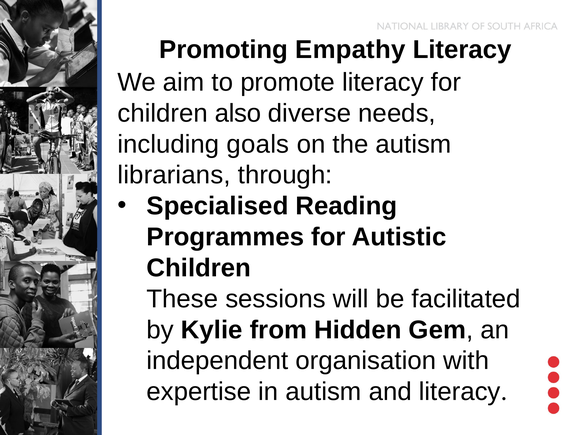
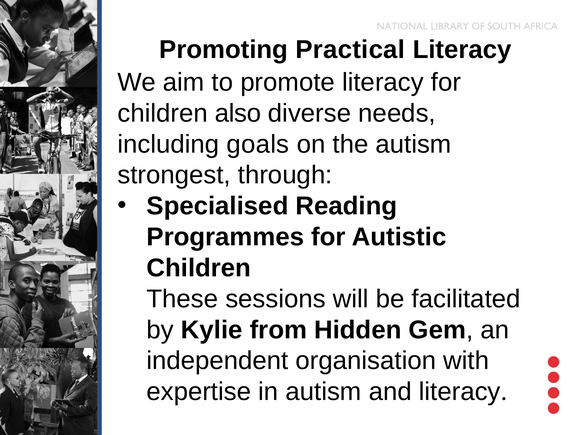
Empathy: Empathy -> Practical (350, 50)
librarians: librarians -> strongest (174, 175)
